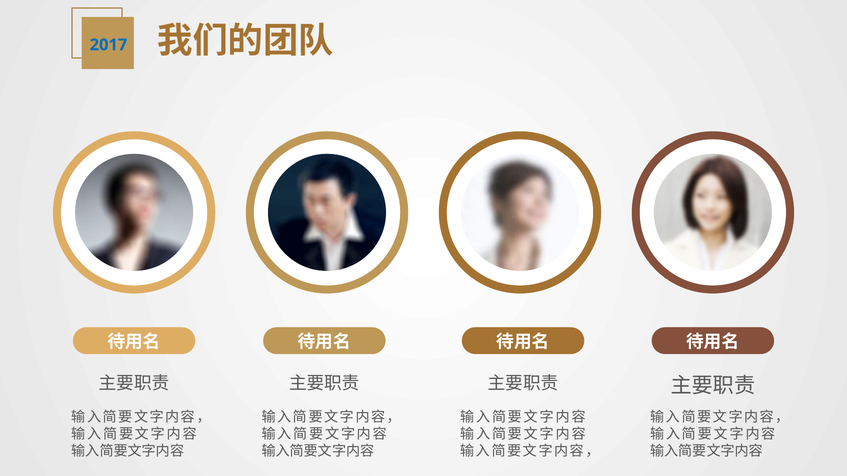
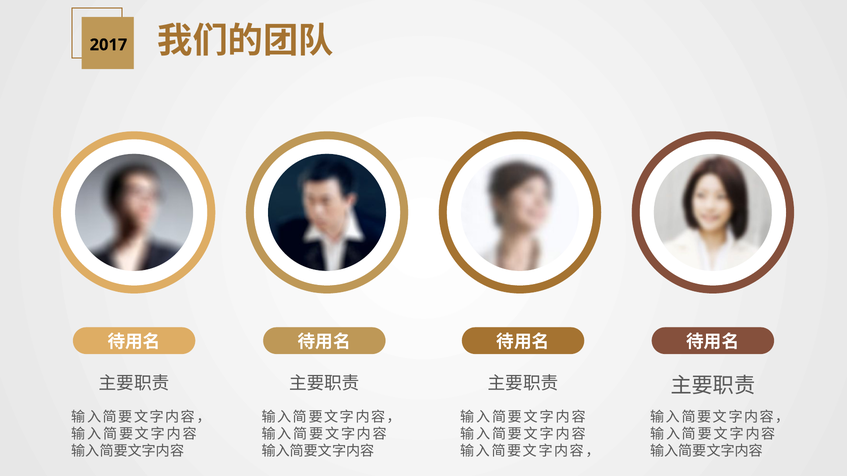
2017 colour: blue -> black (108, 45)
